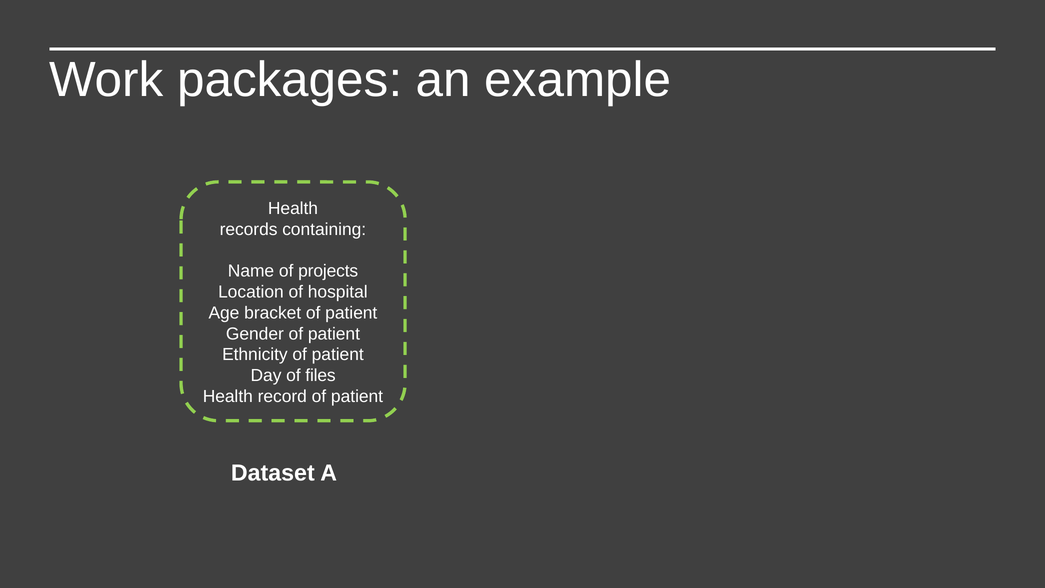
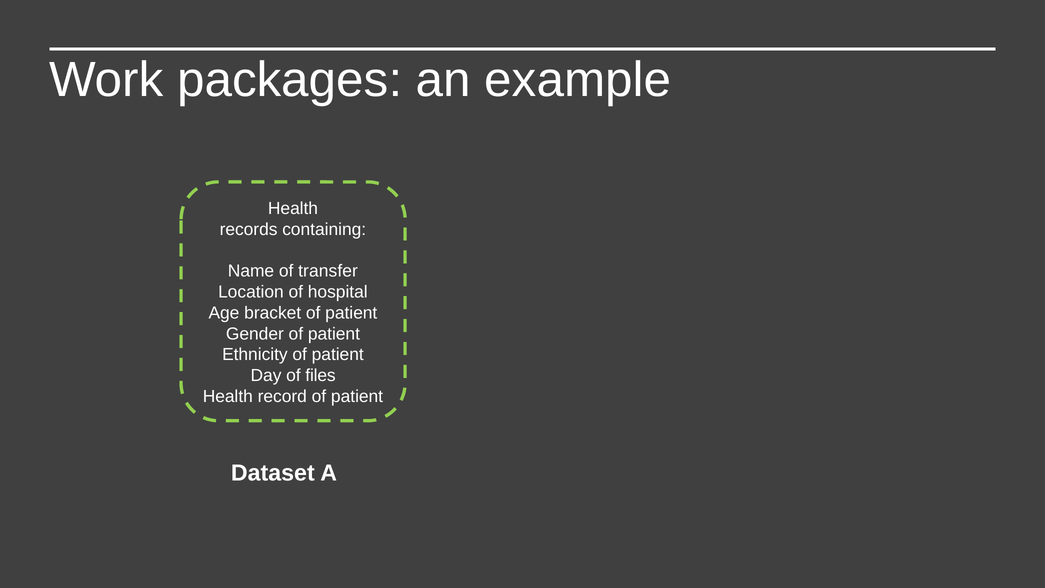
projects: projects -> transfer (328, 271)
